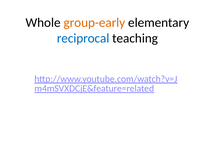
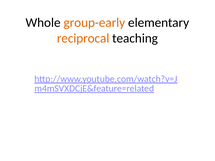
reciprocal colour: blue -> orange (83, 38)
